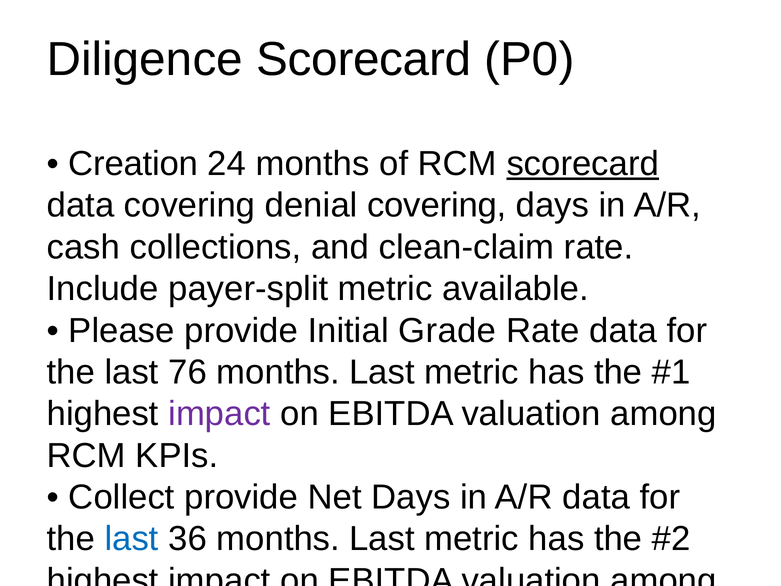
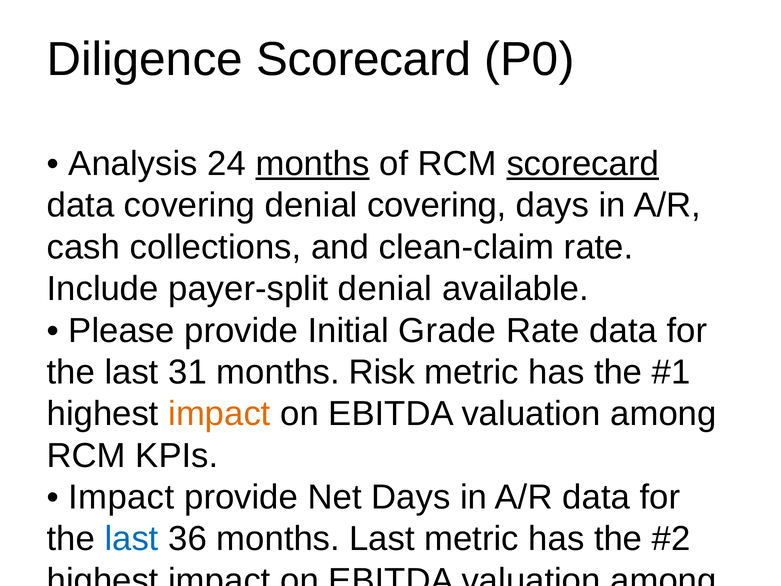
Creation: Creation -> Analysis (133, 164)
months underline: none -> present (313, 164)
payer-split metric: metric -> denial (385, 289)
76: 76 -> 31 (188, 372)
Last: Last -> Risk (382, 372)
impact colour: purple -> orange (219, 414)
Collect: Collect -> Impact (121, 497)
